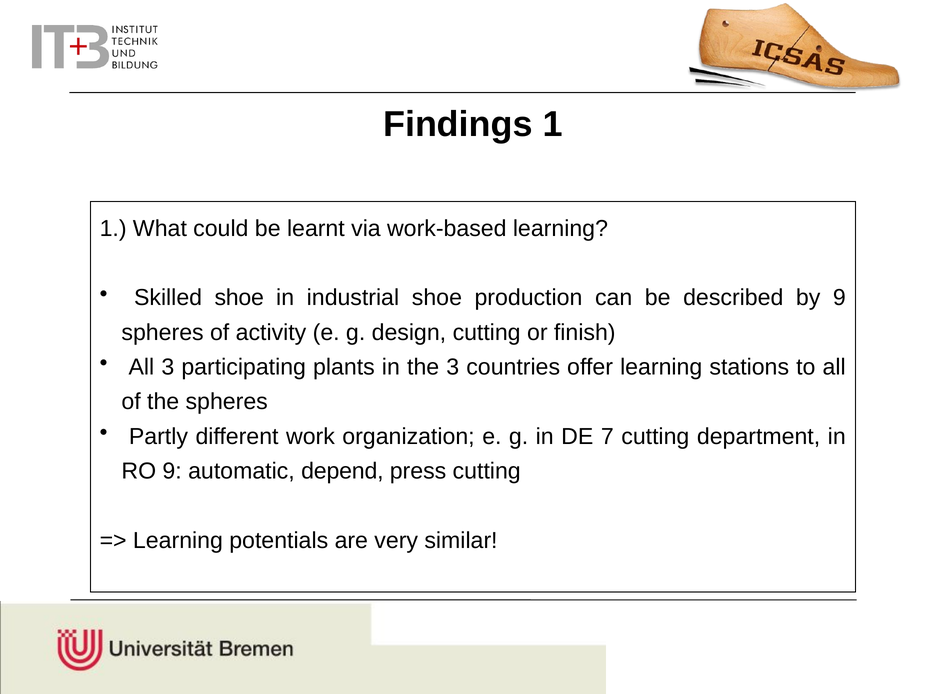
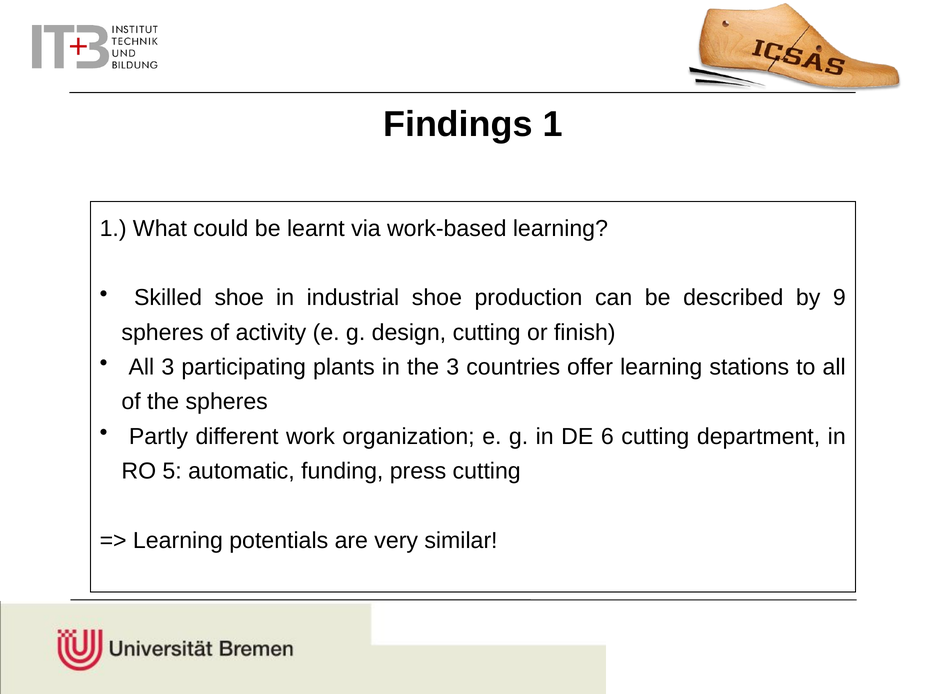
7: 7 -> 6 (607, 436)
RO 9: 9 -> 5 (172, 471)
depend: depend -> funding (342, 471)
